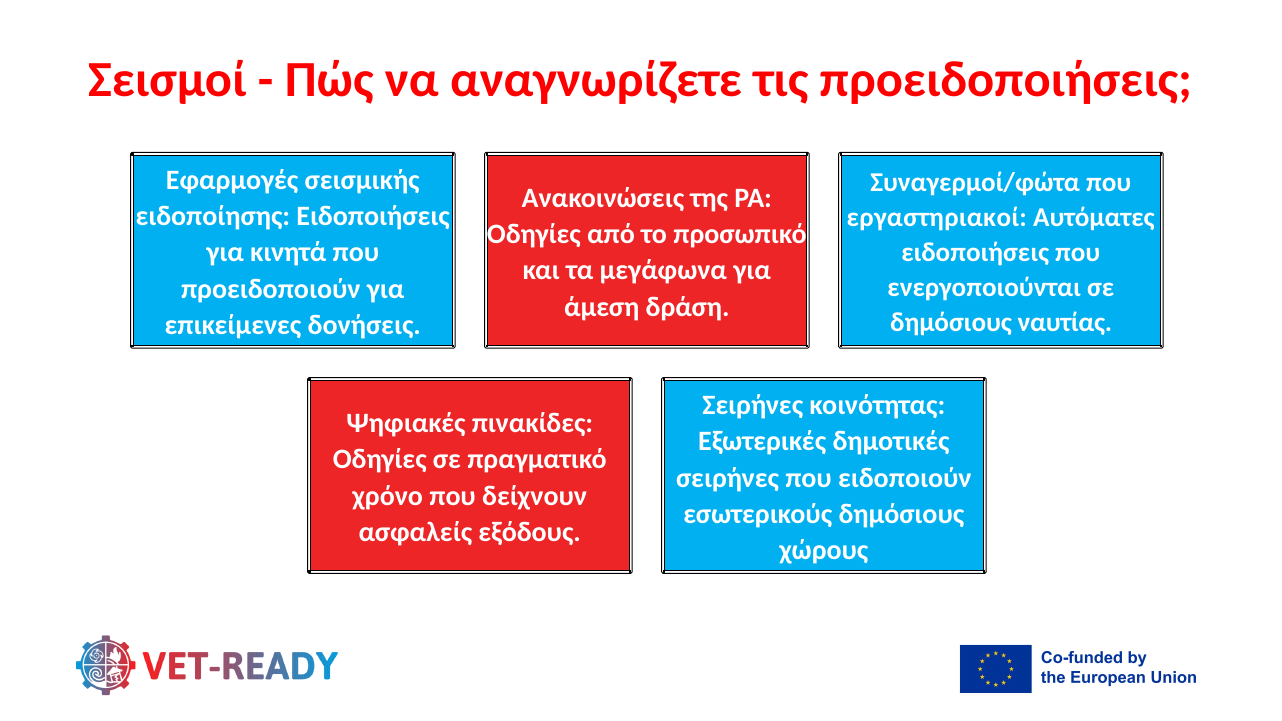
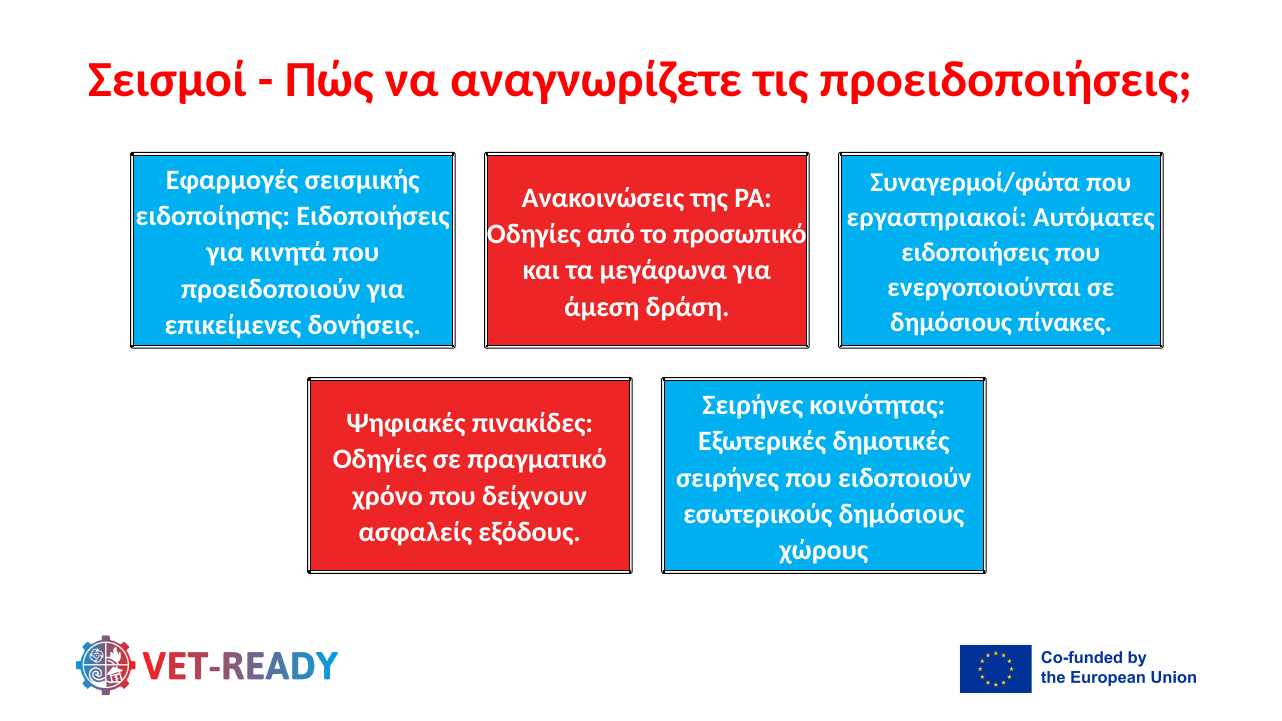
ναυτίας: ναυτίας -> πίνακες (1065, 323)
